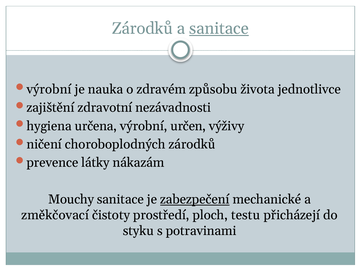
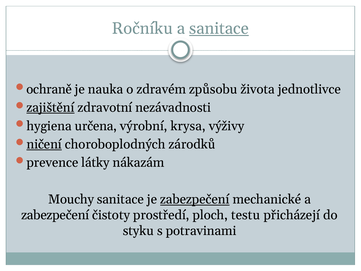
Zárodků: Zárodků -> Ročníku (142, 28)
výrobní: výrobní -> ochraně (49, 89)
zajištění underline: none -> present (51, 107)
určen: určen -> krysa (188, 126)
ničení underline: none -> present (44, 144)
změkčovací: změkčovací -> zabezpečení (55, 215)
